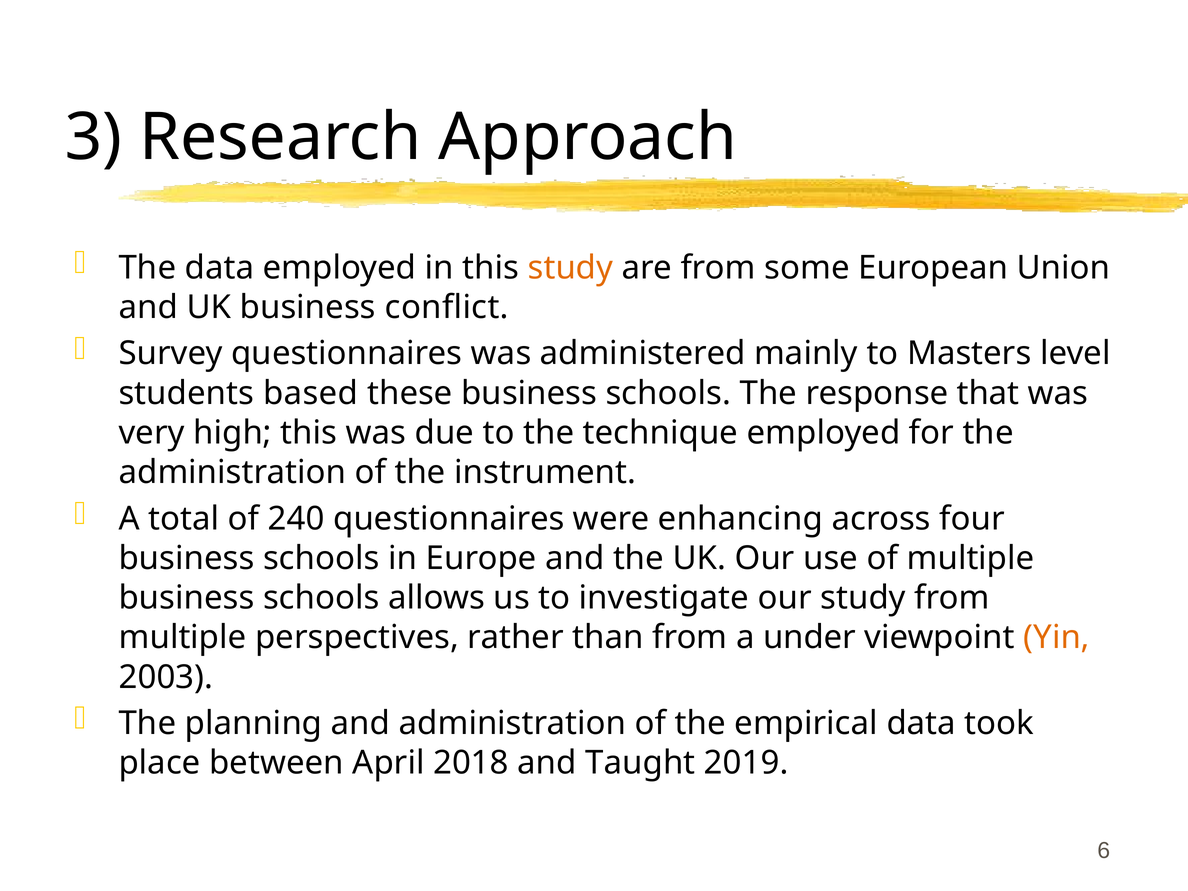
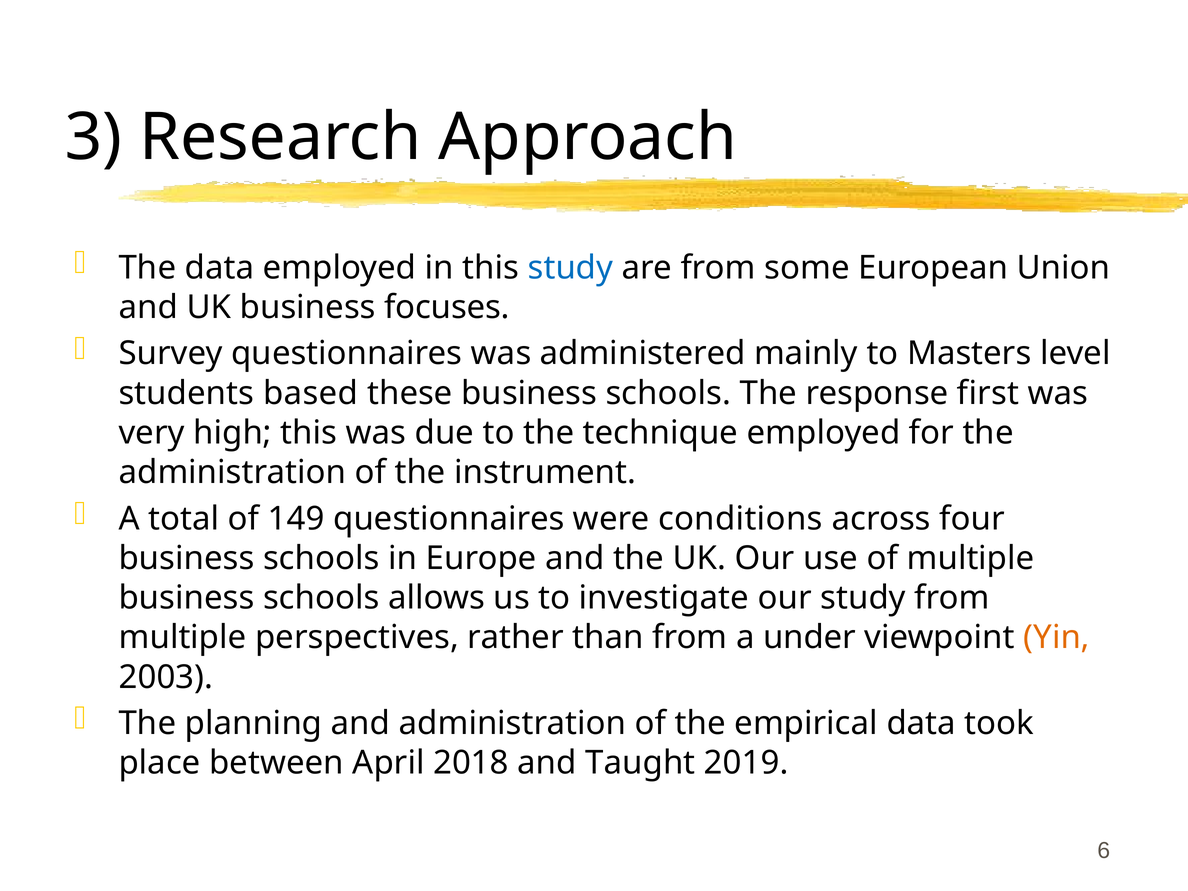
study colour: orange -> blue (570, 268)
conflict: conflict -> focuses (447, 307)
that: that -> first (988, 393)
240: 240 -> 149 (296, 519)
enhancing: enhancing -> conditions (740, 519)
